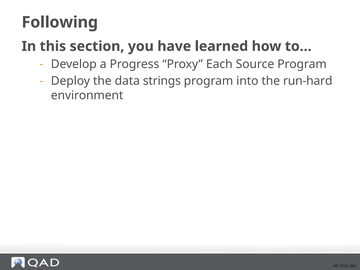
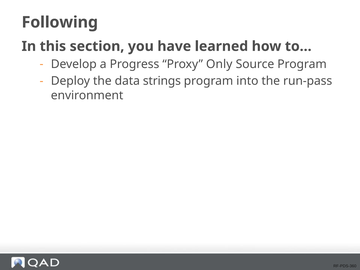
Each: Each -> Only (219, 64)
run-hard: run-hard -> run-pass (308, 81)
